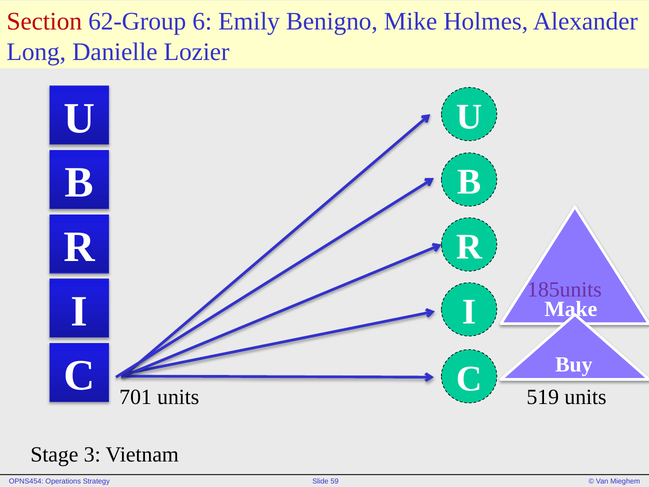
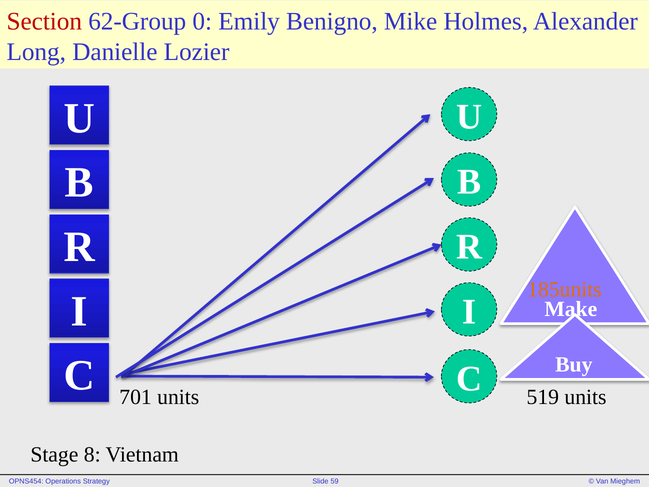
6: 6 -> 0 (202, 21)
185units colour: purple -> orange (565, 289)
3: 3 -> 8 (92, 454)
